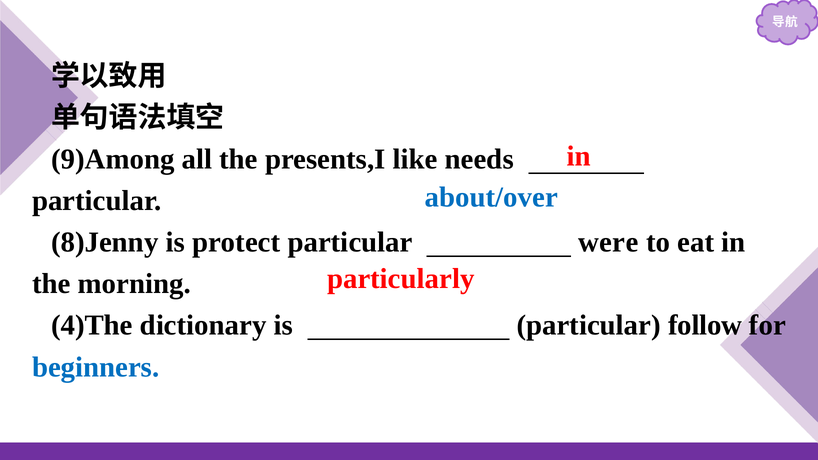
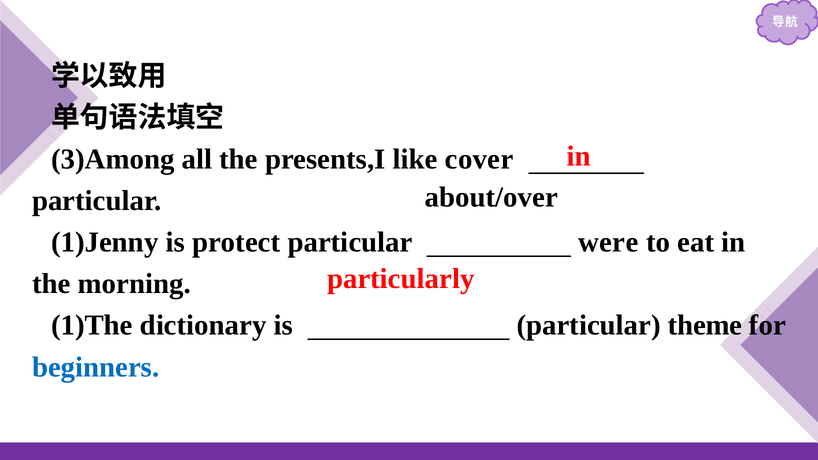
9)Among: 9)Among -> 3)Among (113, 159)
needs: needs -> cover (479, 159)
about/over colour: blue -> black (491, 197)
8)Jenny: 8)Jenny -> 1)Jenny (105, 242)
4)The: 4)The -> 1)The (92, 325)
follow: follow -> theme (705, 325)
